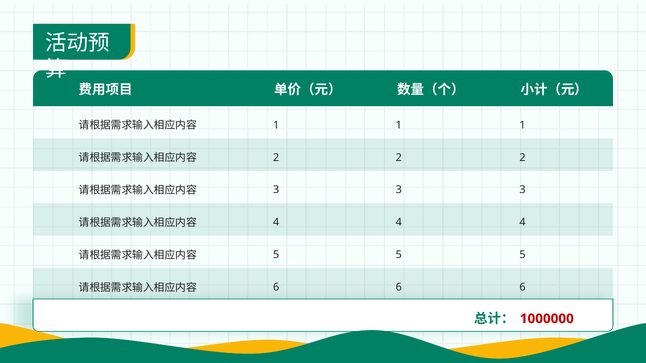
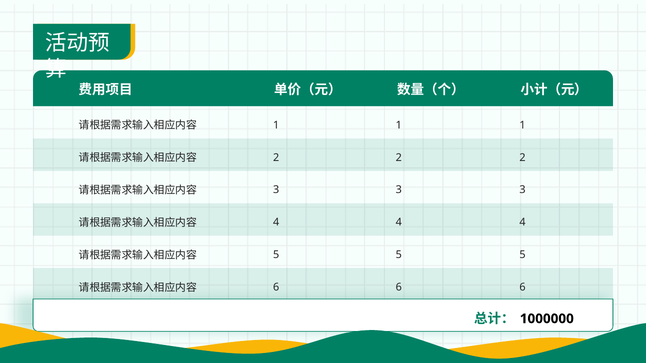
1000000 colour: red -> black (547, 319)
